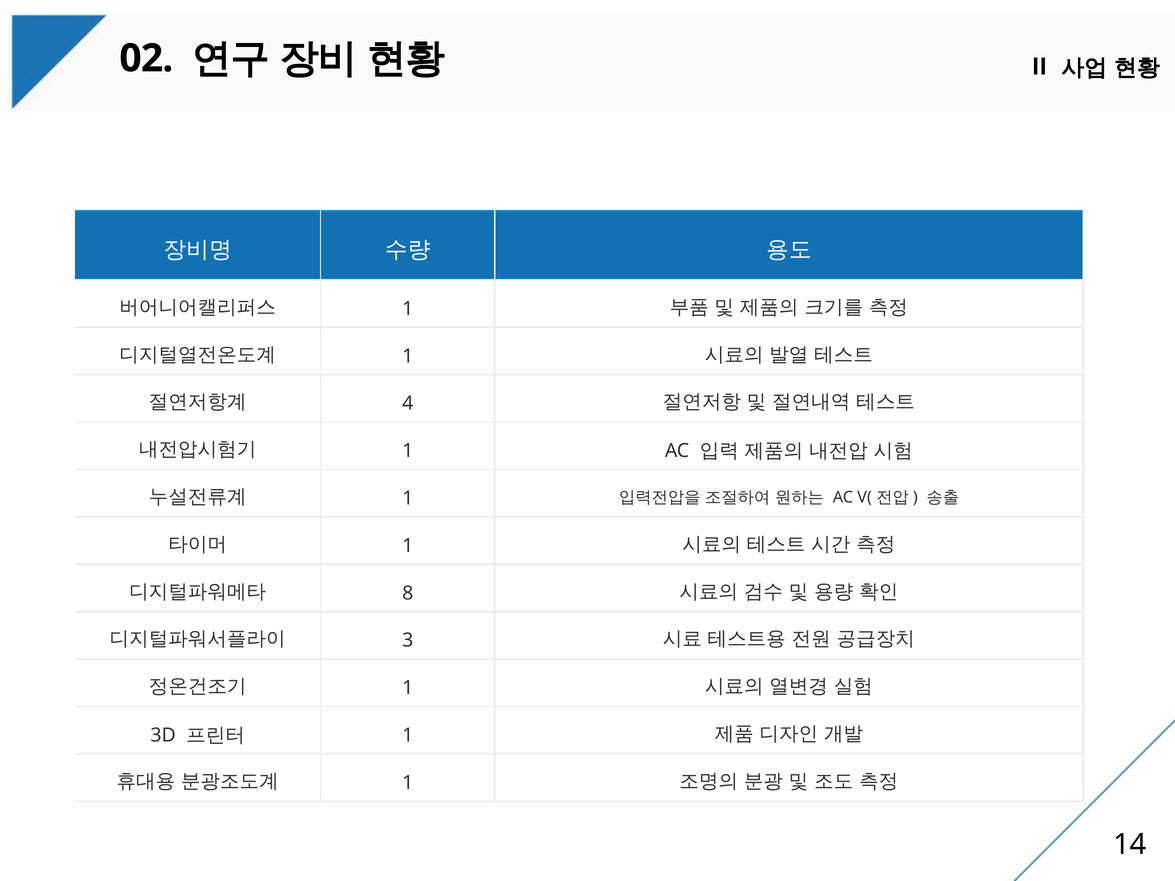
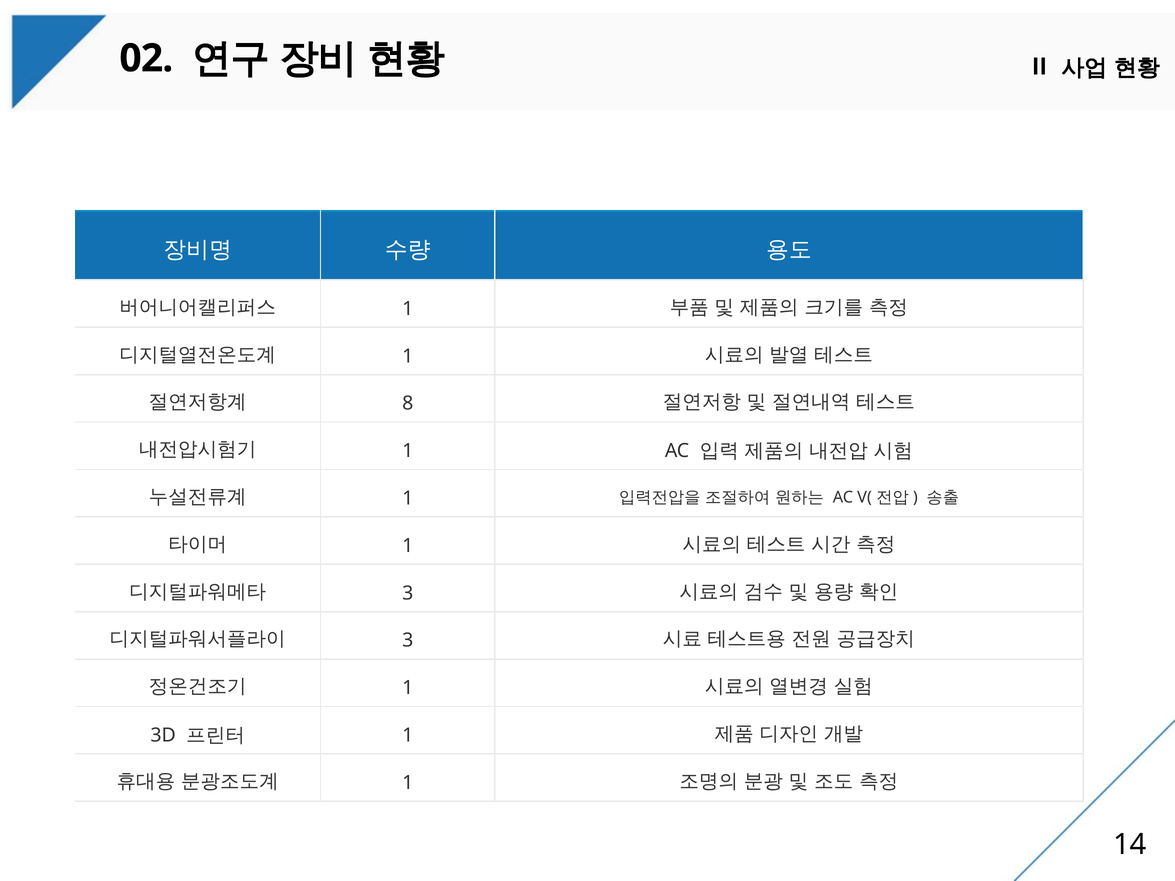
4: 4 -> 8 (408, 404)
8: 8 -> 3 (408, 593)
